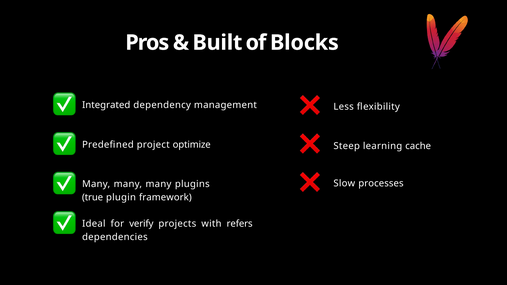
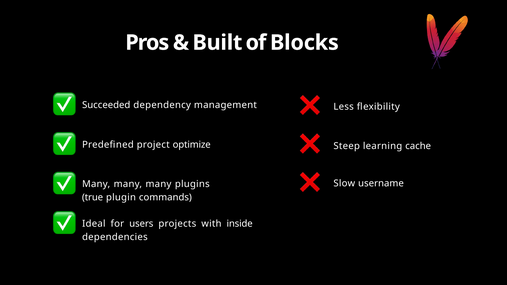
Integrated: Integrated -> Succeeded (106, 105)
processes: processes -> username (381, 183)
framework: framework -> commands (165, 198)
verify: verify -> users (141, 224)
refers: refers -> inside (240, 224)
